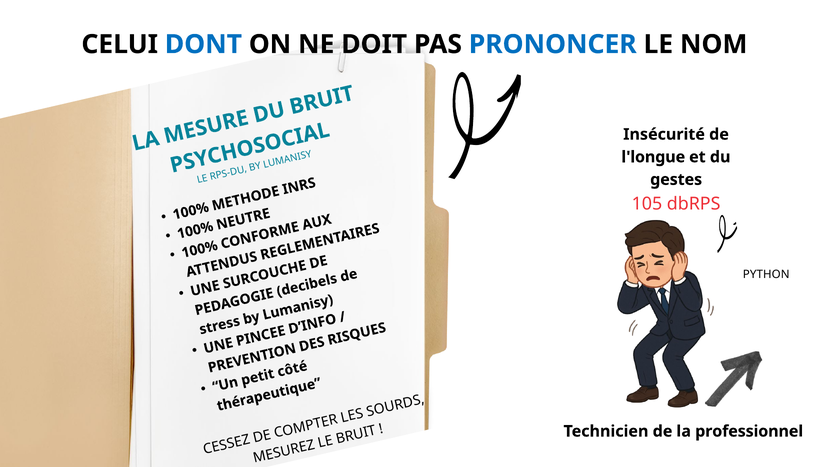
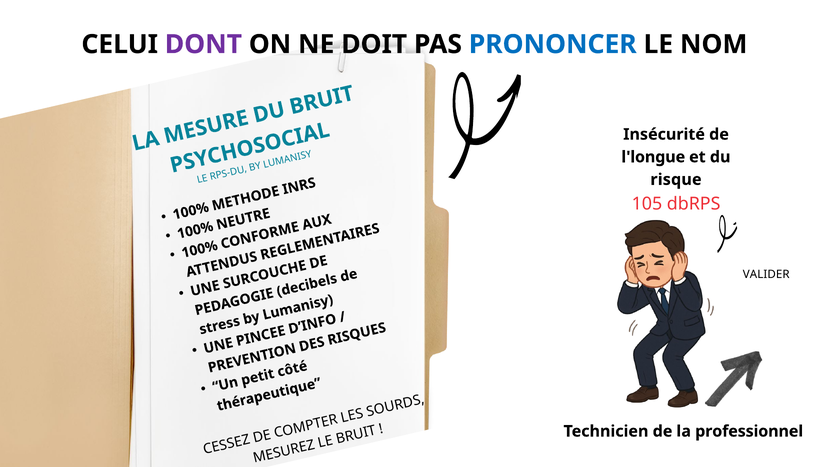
DONT colour: blue -> purple (203, 44)
gestes: gestes -> risque (676, 179)
PYTHON: PYTHON -> VALIDER (766, 274)
